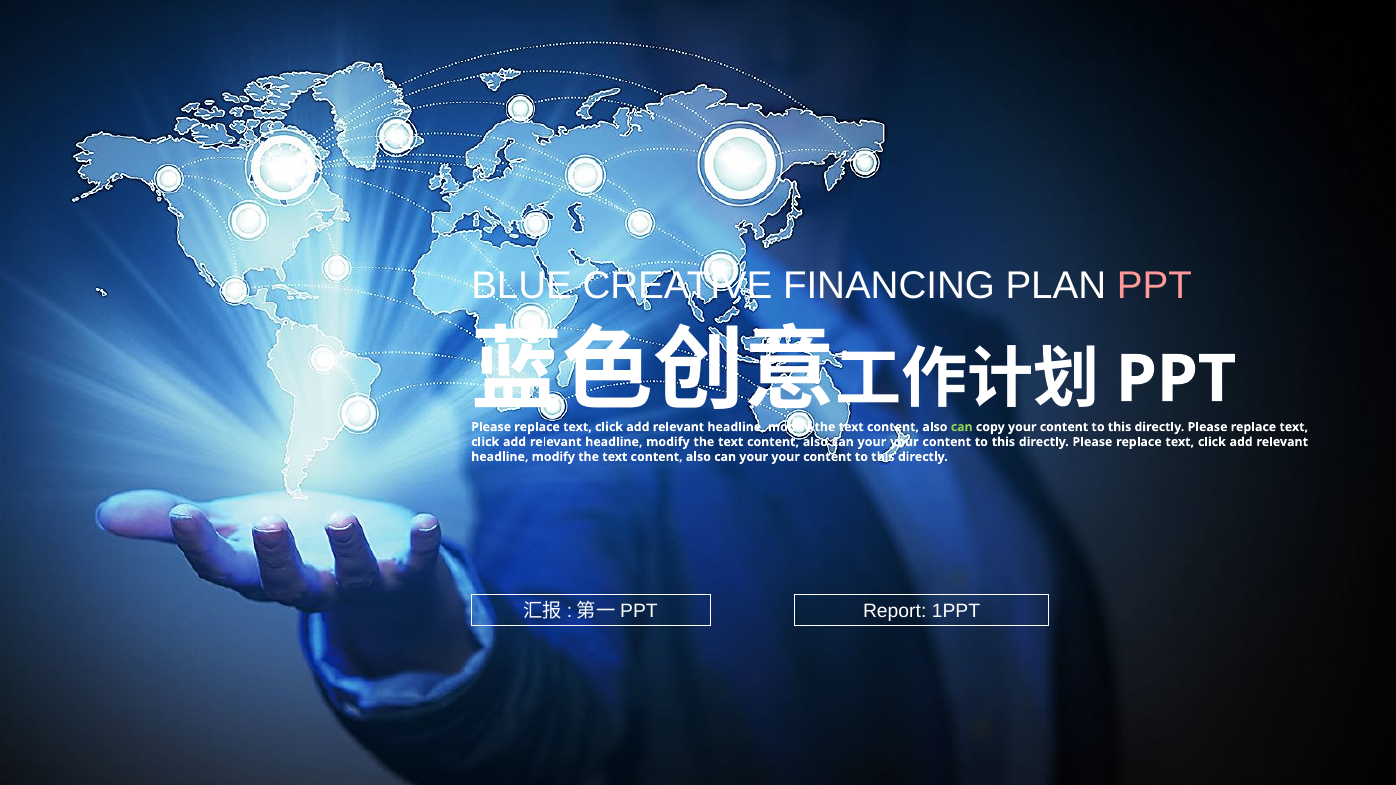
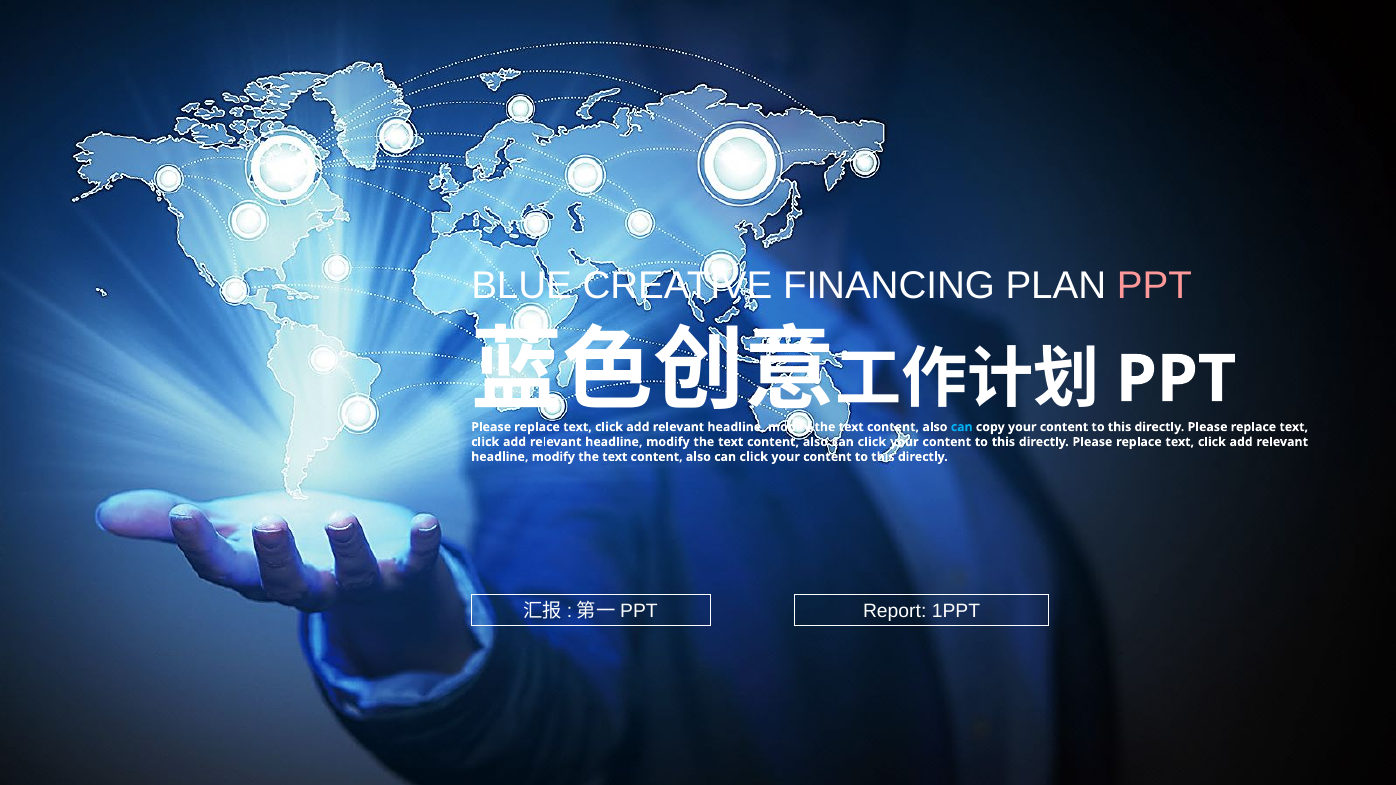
can colour: light green -> light blue (962, 427)
your: your -> click (872, 442)
your: your -> click (754, 457)
